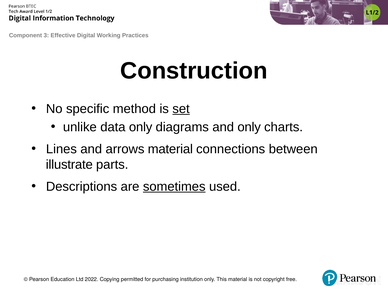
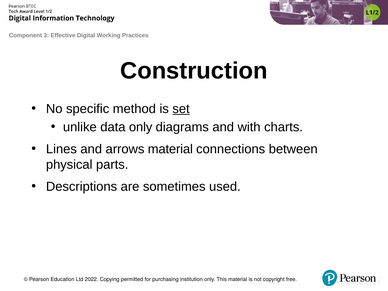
and only: only -> with (249, 127)
illustrate: illustrate -> physical (69, 165)
sometimes underline: present -> none (174, 187)
